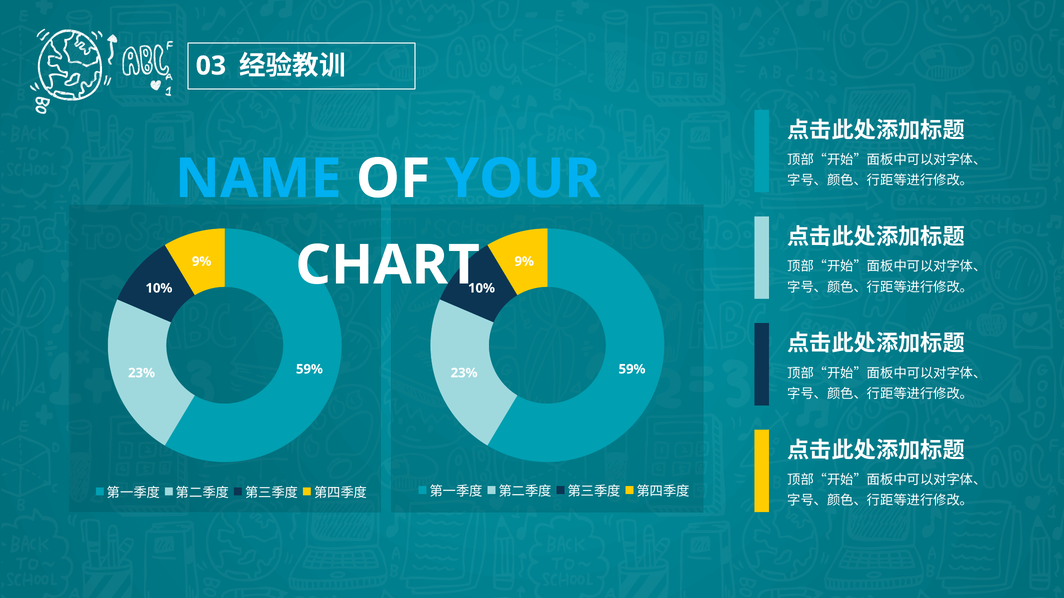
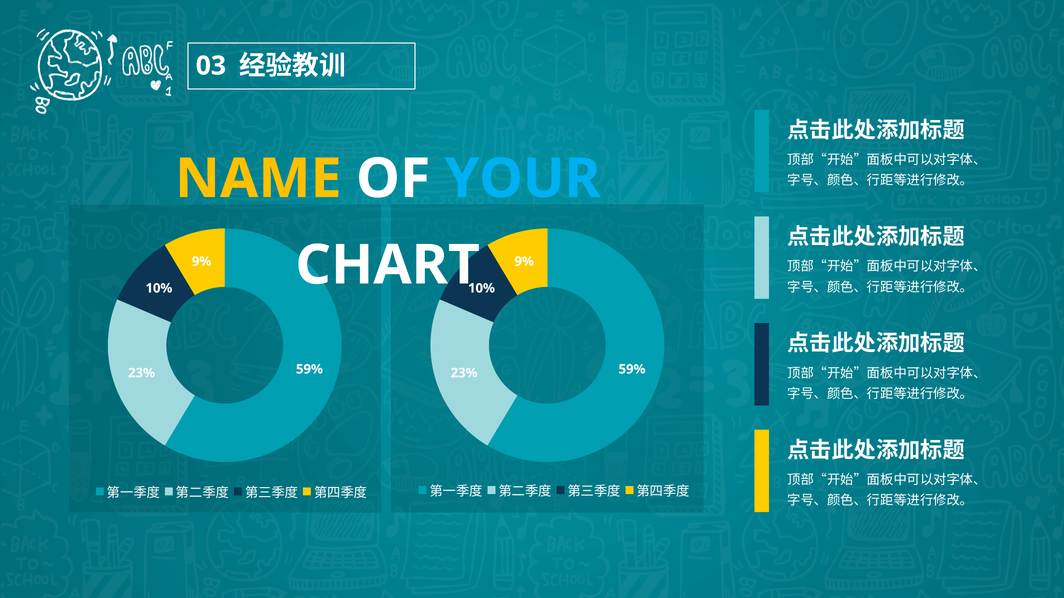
NAME colour: light blue -> yellow (258, 179)
